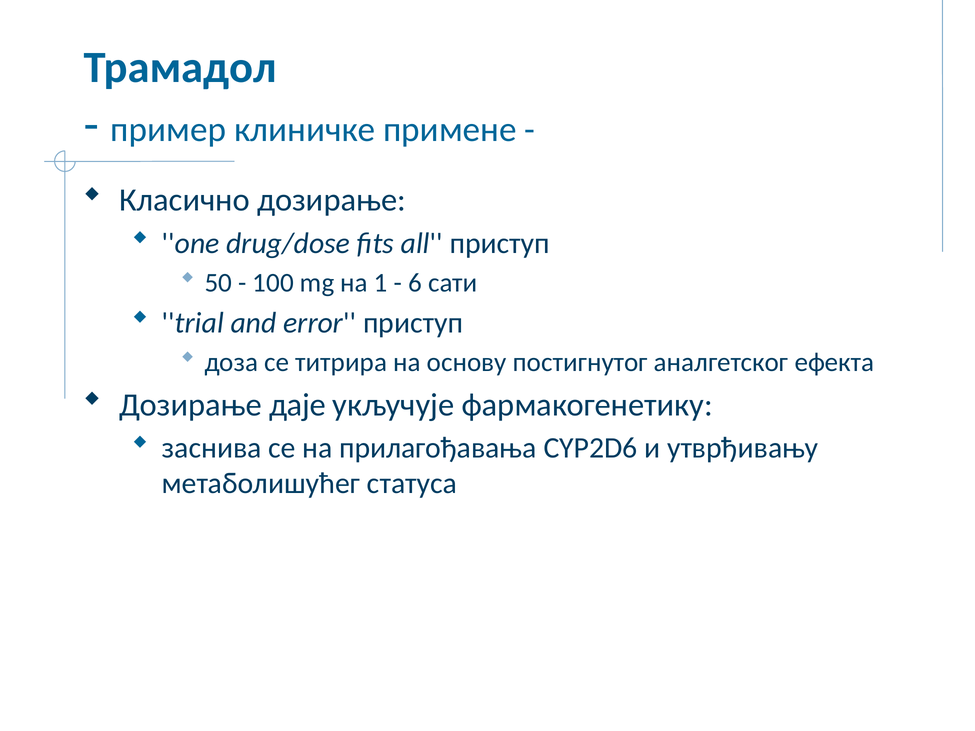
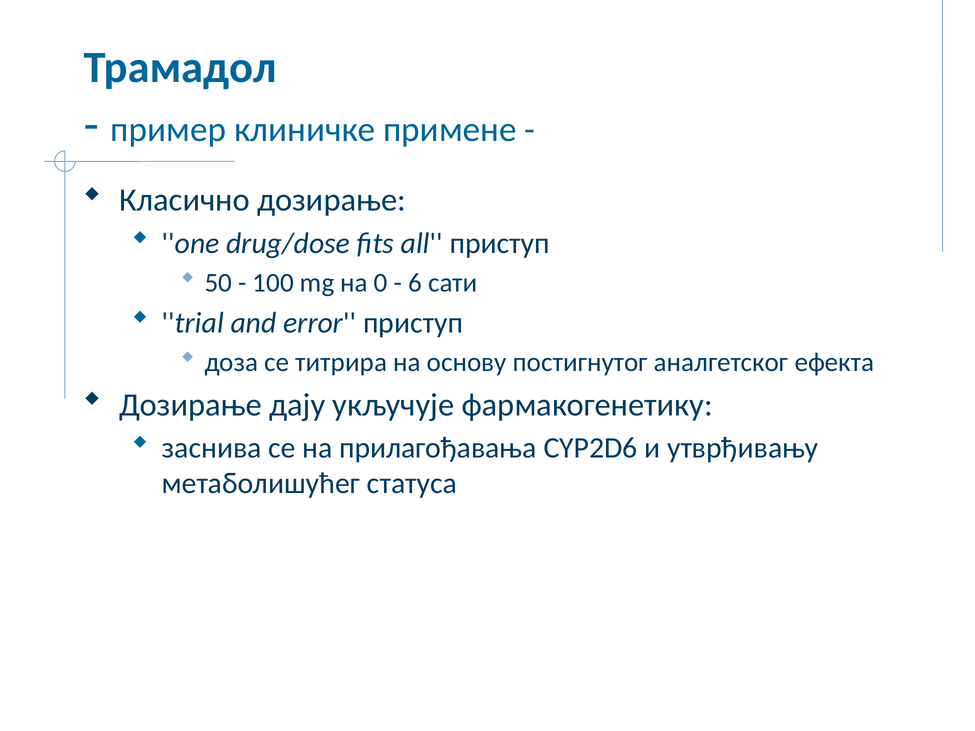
1: 1 -> 0 (381, 283)
даје: даје -> дају (297, 405)
